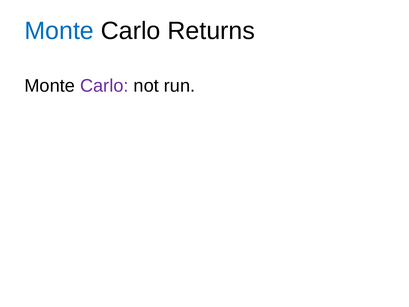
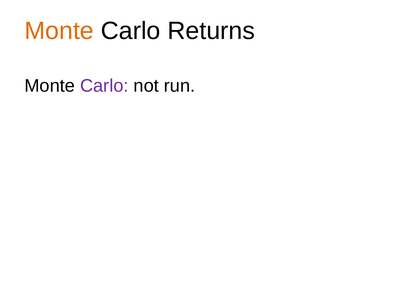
Monte colour: blue -> orange (59, 31)
